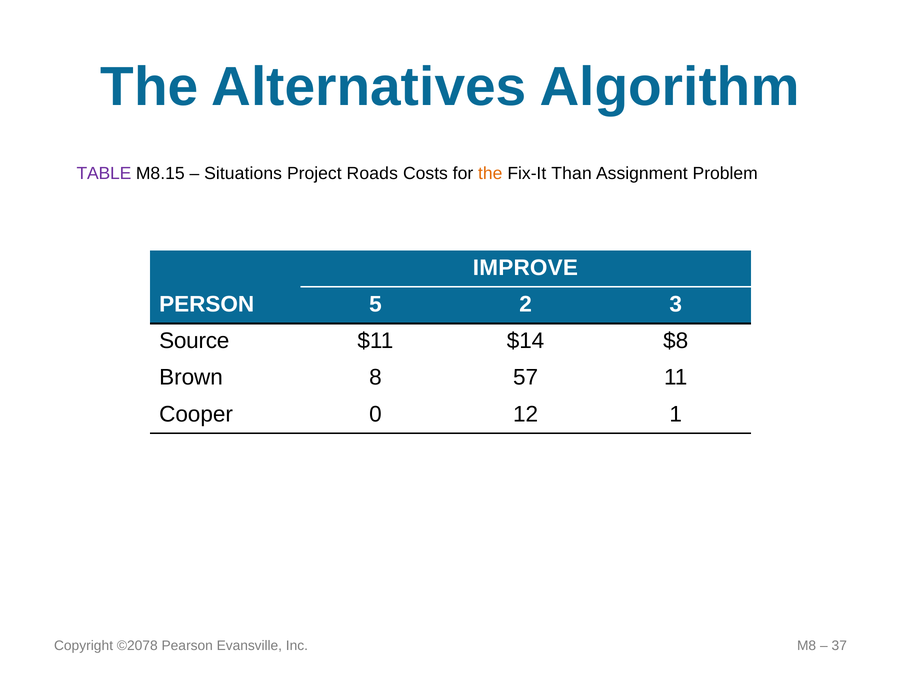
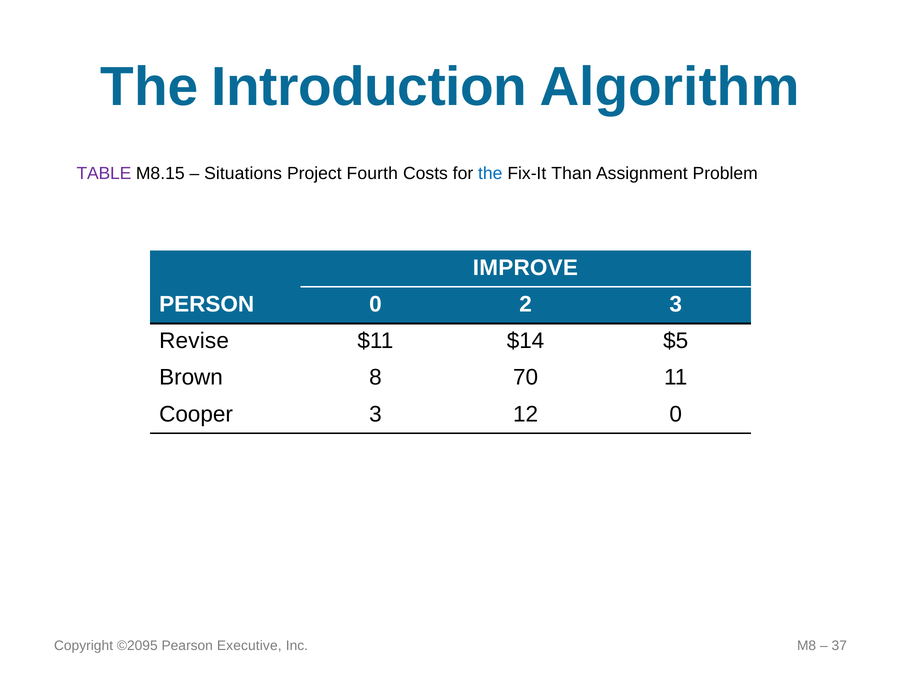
Alternatives: Alternatives -> Introduction (369, 87)
Roads: Roads -> Fourth (372, 173)
the colour: orange -> blue (490, 173)
PERSON 5: 5 -> 0 (375, 304)
Source: Source -> Revise (194, 341)
$8: $8 -> $5 (676, 341)
57: 57 -> 70 (526, 377)
Cooper 0: 0 -> 3 (375, 414)
12 1: 1 -> 0 (676, 414)
©2078: ©2078 -> ©2095 (137, 645)
Evansville: Evansville -> Executive (249, 645)
